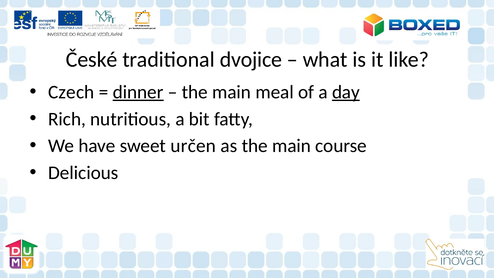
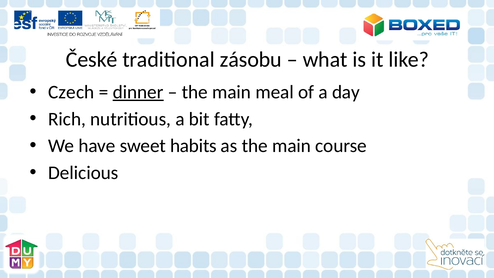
dvojice: dvojice -> zásobu (251, 59)
day underline: present -> none (346, 92)
určen: určen -> habits (193, 146)
